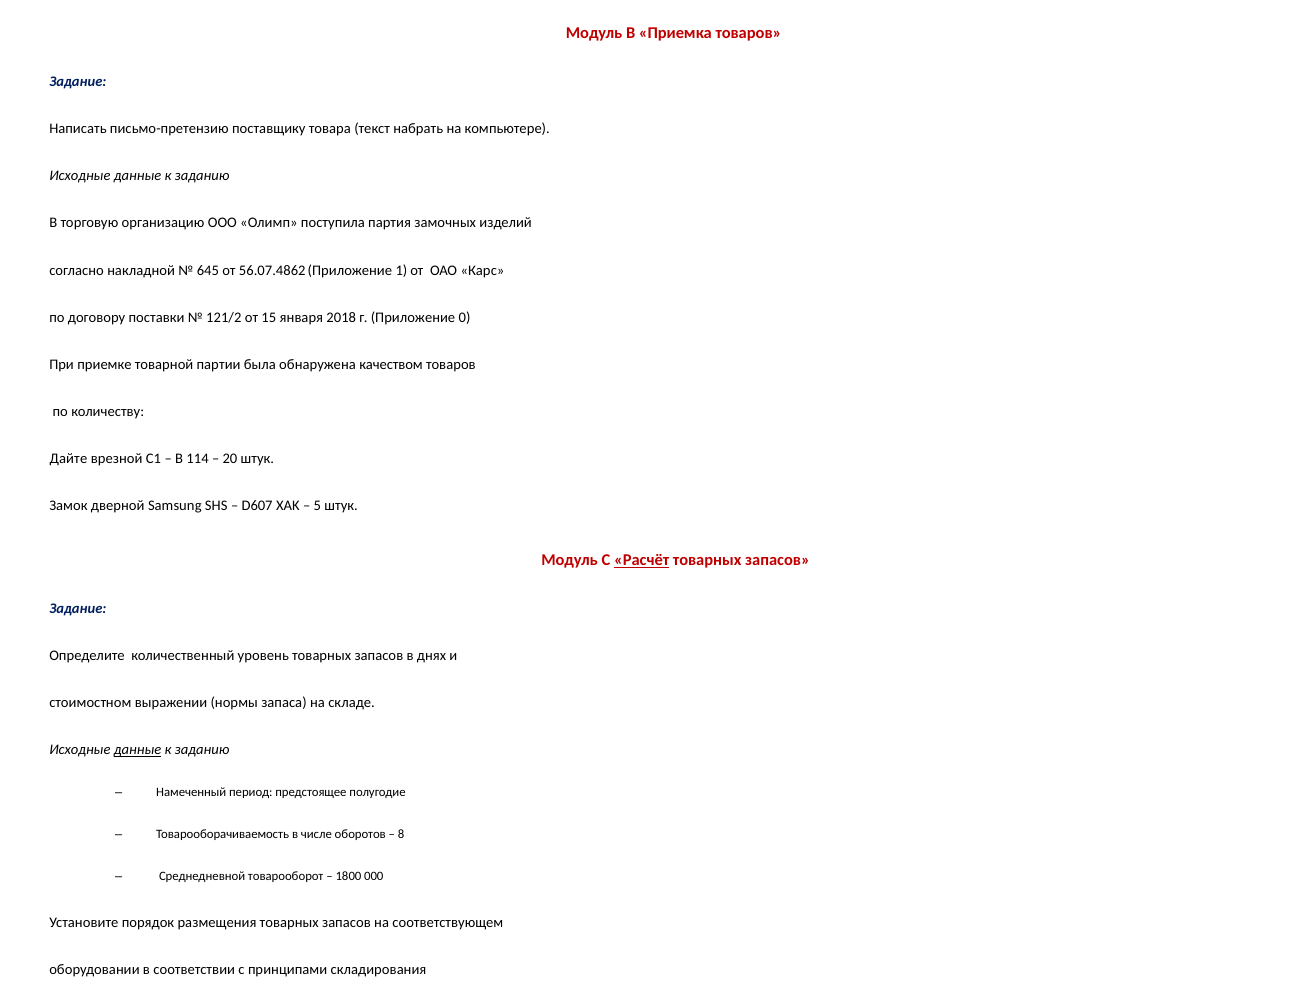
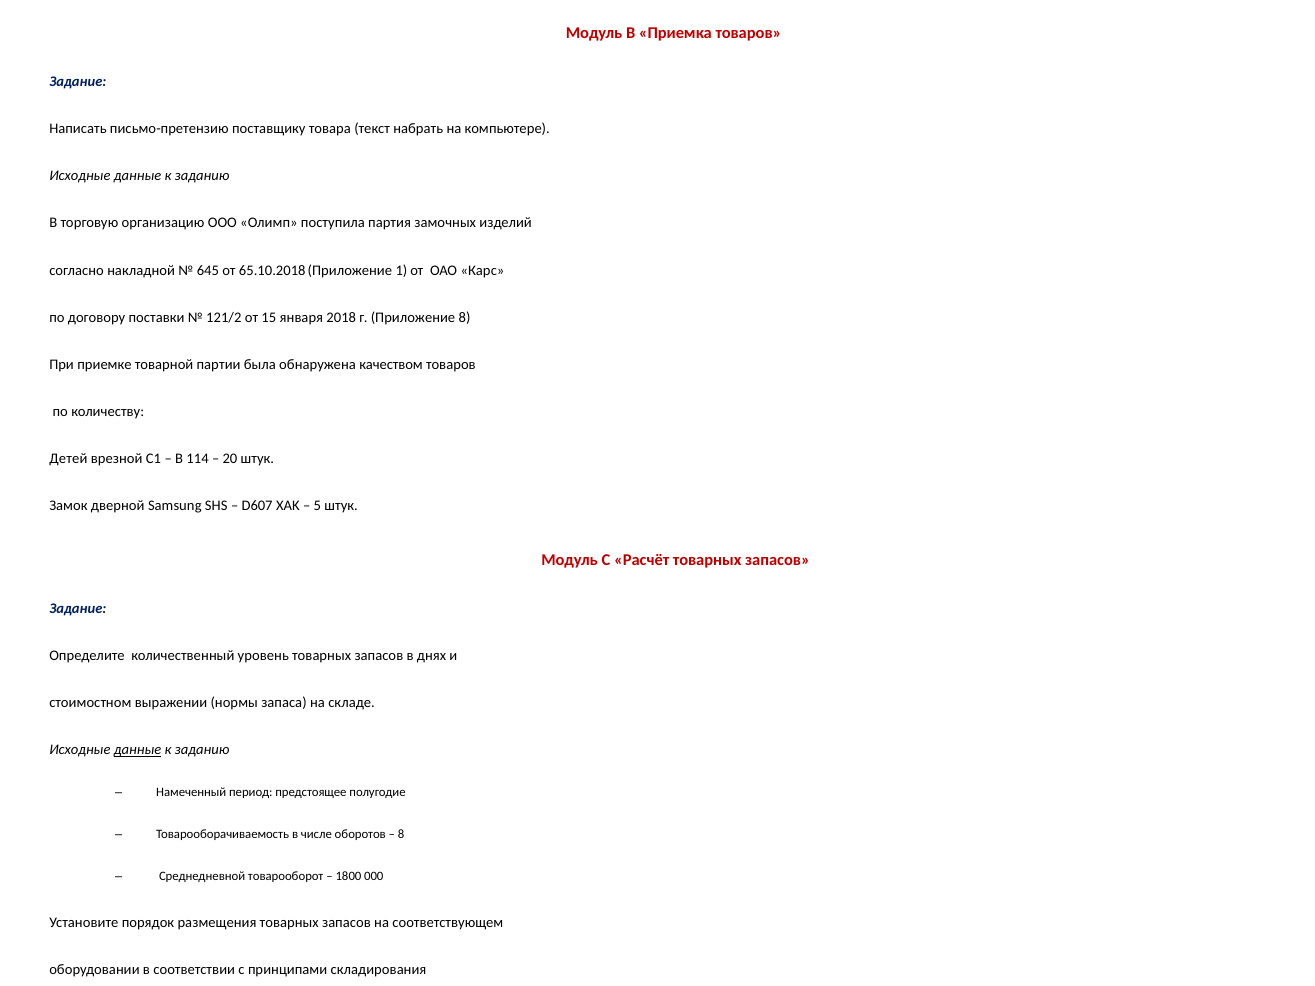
56.07.4862: 56.07.4862 -> 65.10.2018 (272, 270)
Приложение 0: 0 -> 8 (465, 318)
Дайте: Дайте -> Детей (68, 459)
Расчёт underline: present -> none (642, 560)
